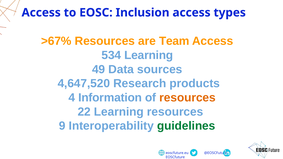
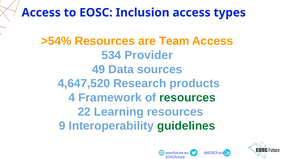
>67%: >67% -> >54% (56, 41)
534 Learning: Learning -> Provider (149, 55)
Information: Information -> Framework (110, 98)
resources colour: orange -> green (188, 98)
